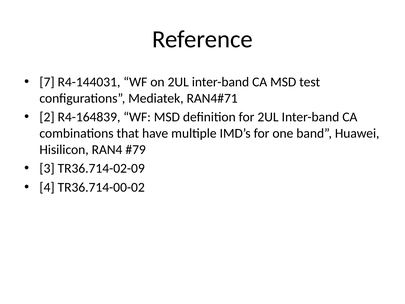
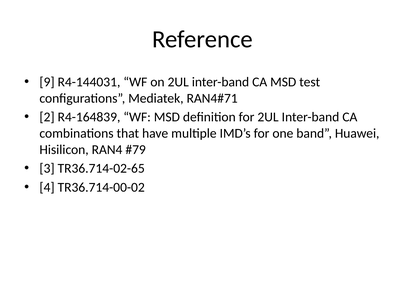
7: 7 -> 9 (47, 82)
TR36.714-02-09: TR36.714-02-09 -> TR36.714-02-65 (101, 168)
